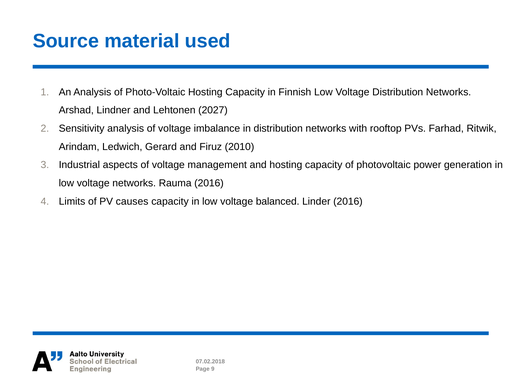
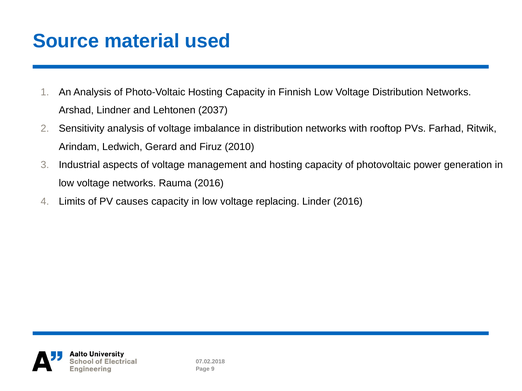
2027: 2027 -> 2037 (213, 110)
balanced: balanced -> replacing (278, 202)
